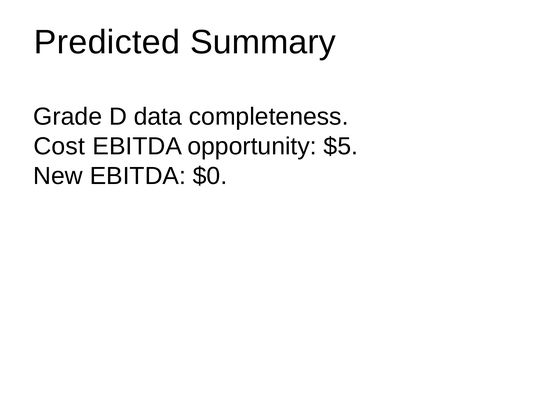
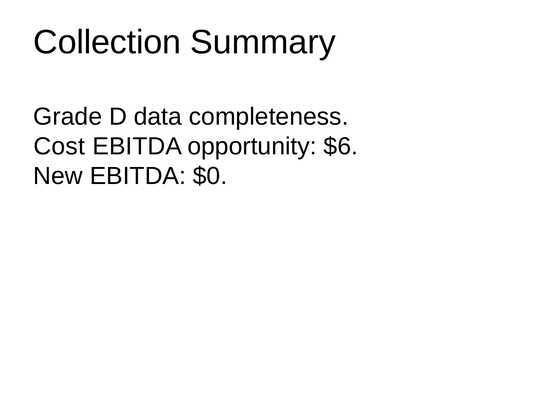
Predicted: Predicted -> Collection (107, 42)
$5: $5 -> $6 (341, 147)
